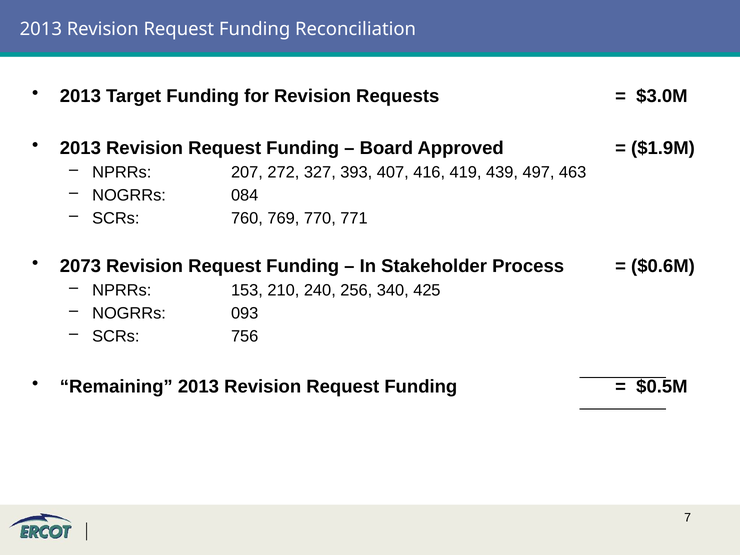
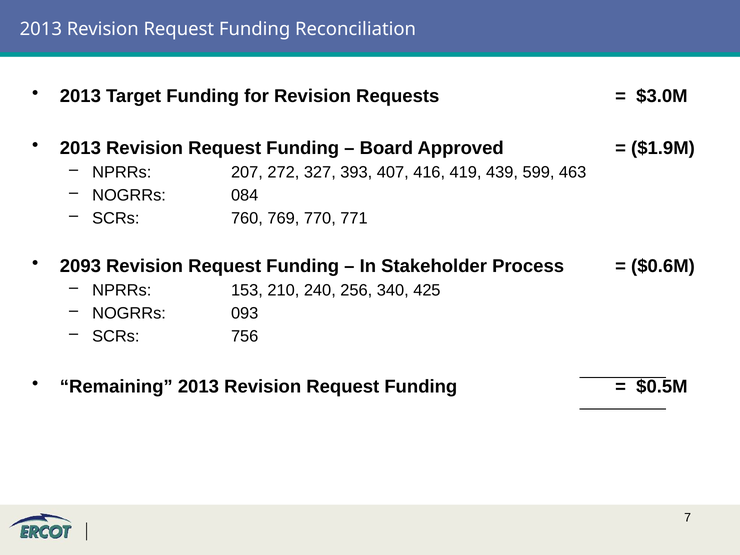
497: 497 -> 599 (538, 172)
2073: 2073 -> 2093 (80, 266)
